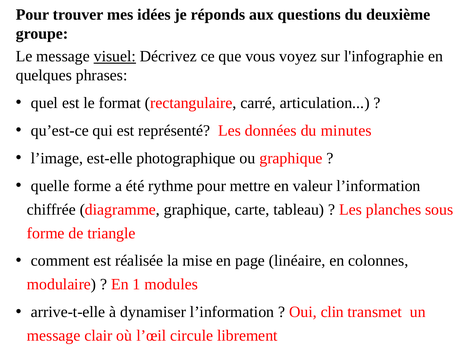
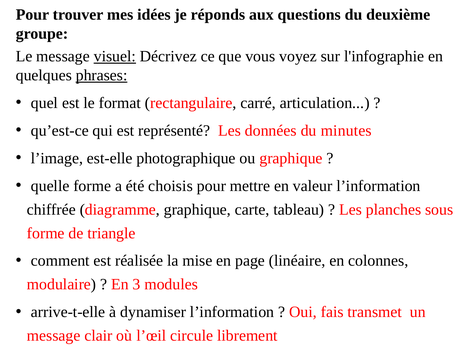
phrases underline: none -> present (102, 75)
rythme: rythme -> choisis (171, 186)
1: 1 -> 3 (137, 285)
clin: clin -> fais (332, 312)
